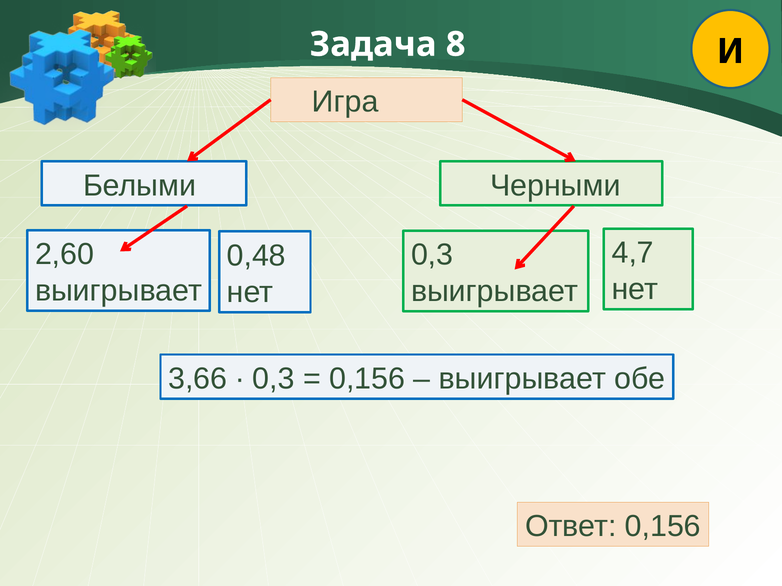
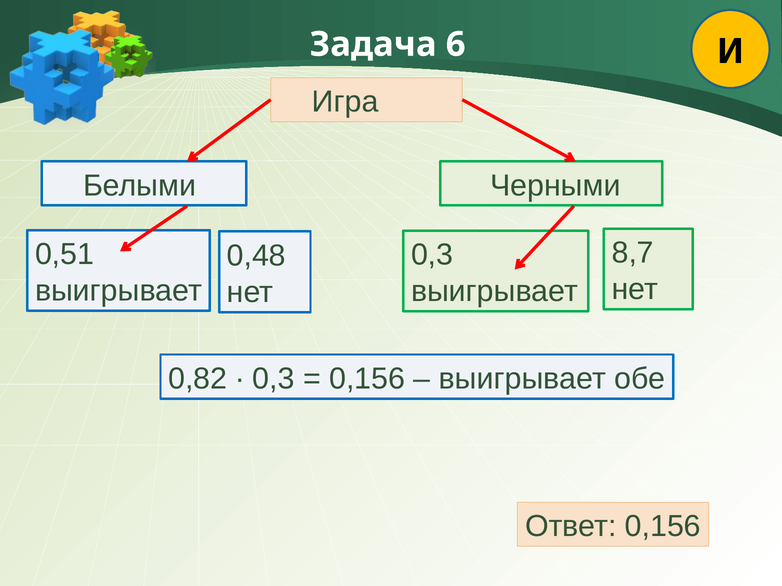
8: 8 -> 6 (456, 44)
4,7: 4,7 -> 8,7 (633, 253)
2,60: 2,60 -> 0,51 (65, 255)
3,66: 3,66 -> 0,82 (198, 379)
